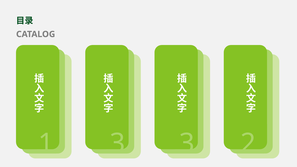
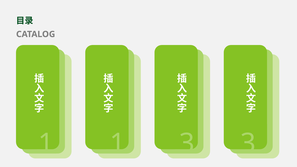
1 3: 3 -> 1 (118, 143)
3 2: 2 -> 3 (248, 143)
